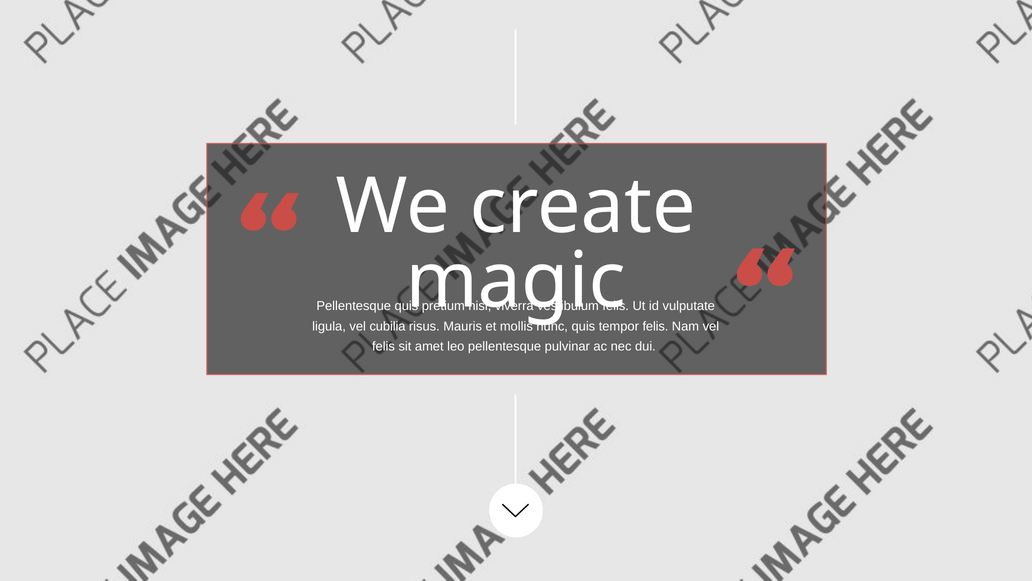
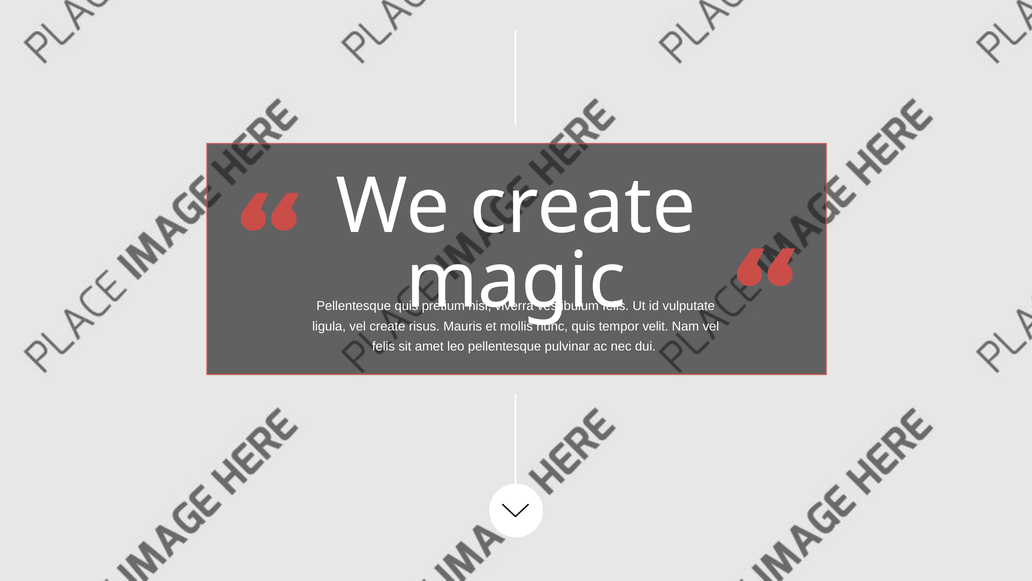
vel cubilia: cubilia -> create (387, 326)
felis: felis -> velit (655, 326)
